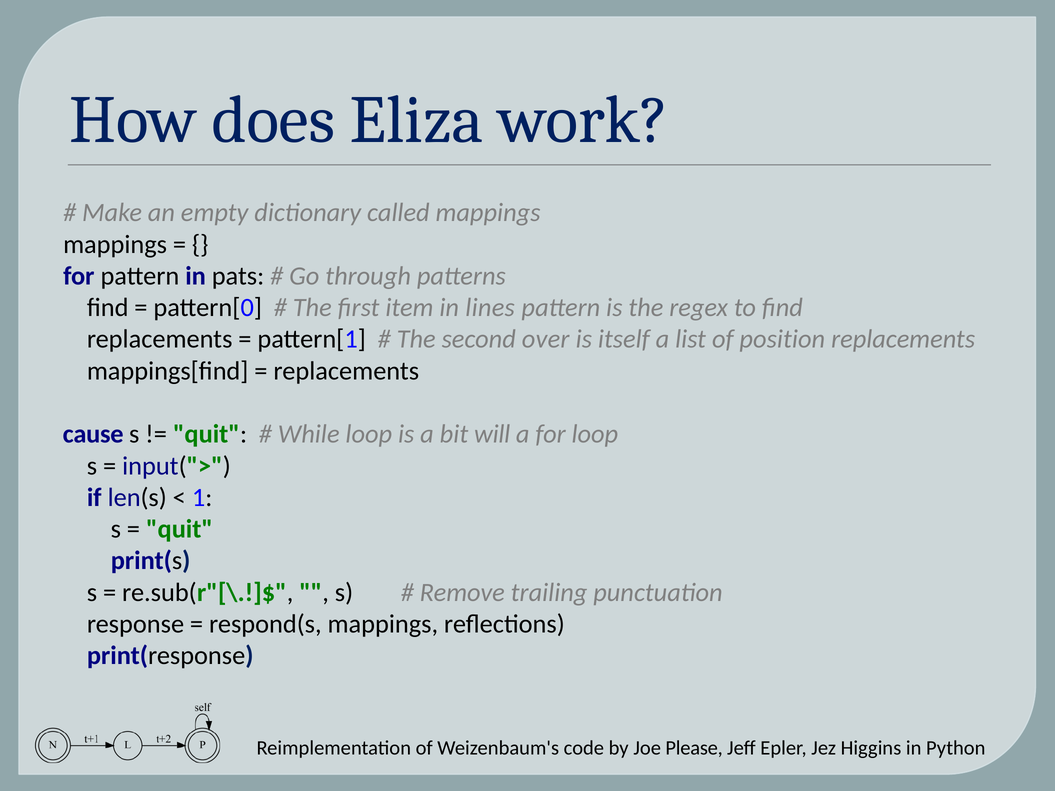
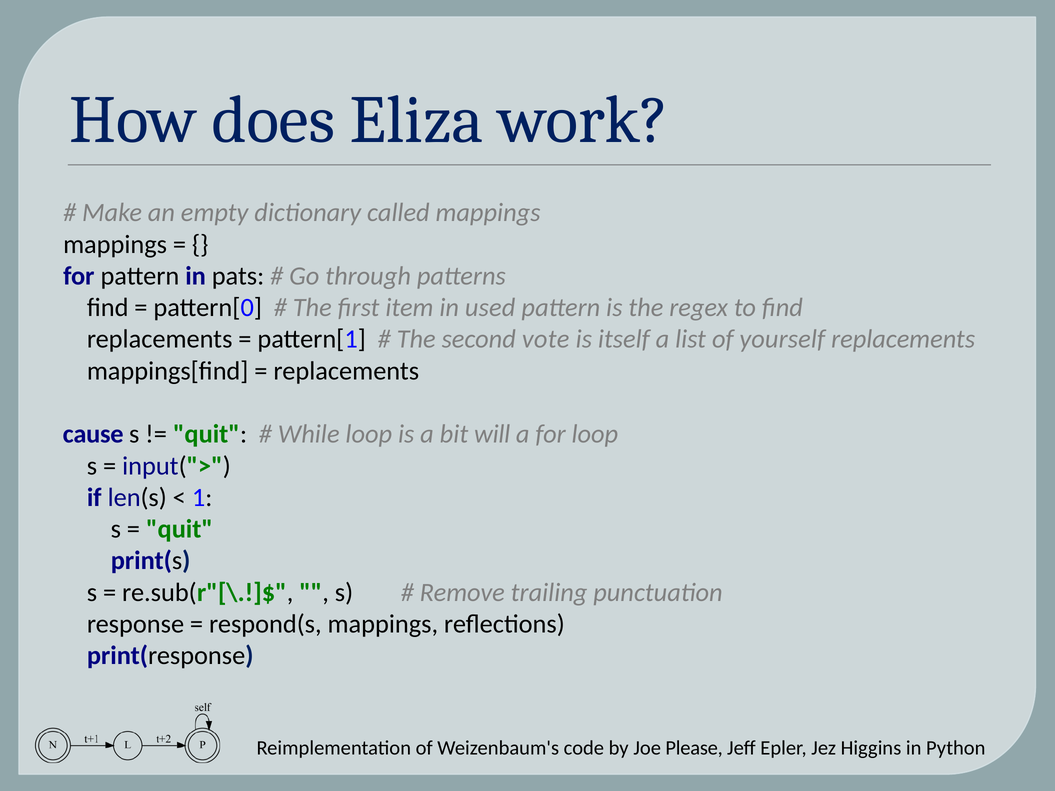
lines: lines -> used (490, 308)
over: over -> vote (546, 339)
position: position -> yourself (782, 339)
